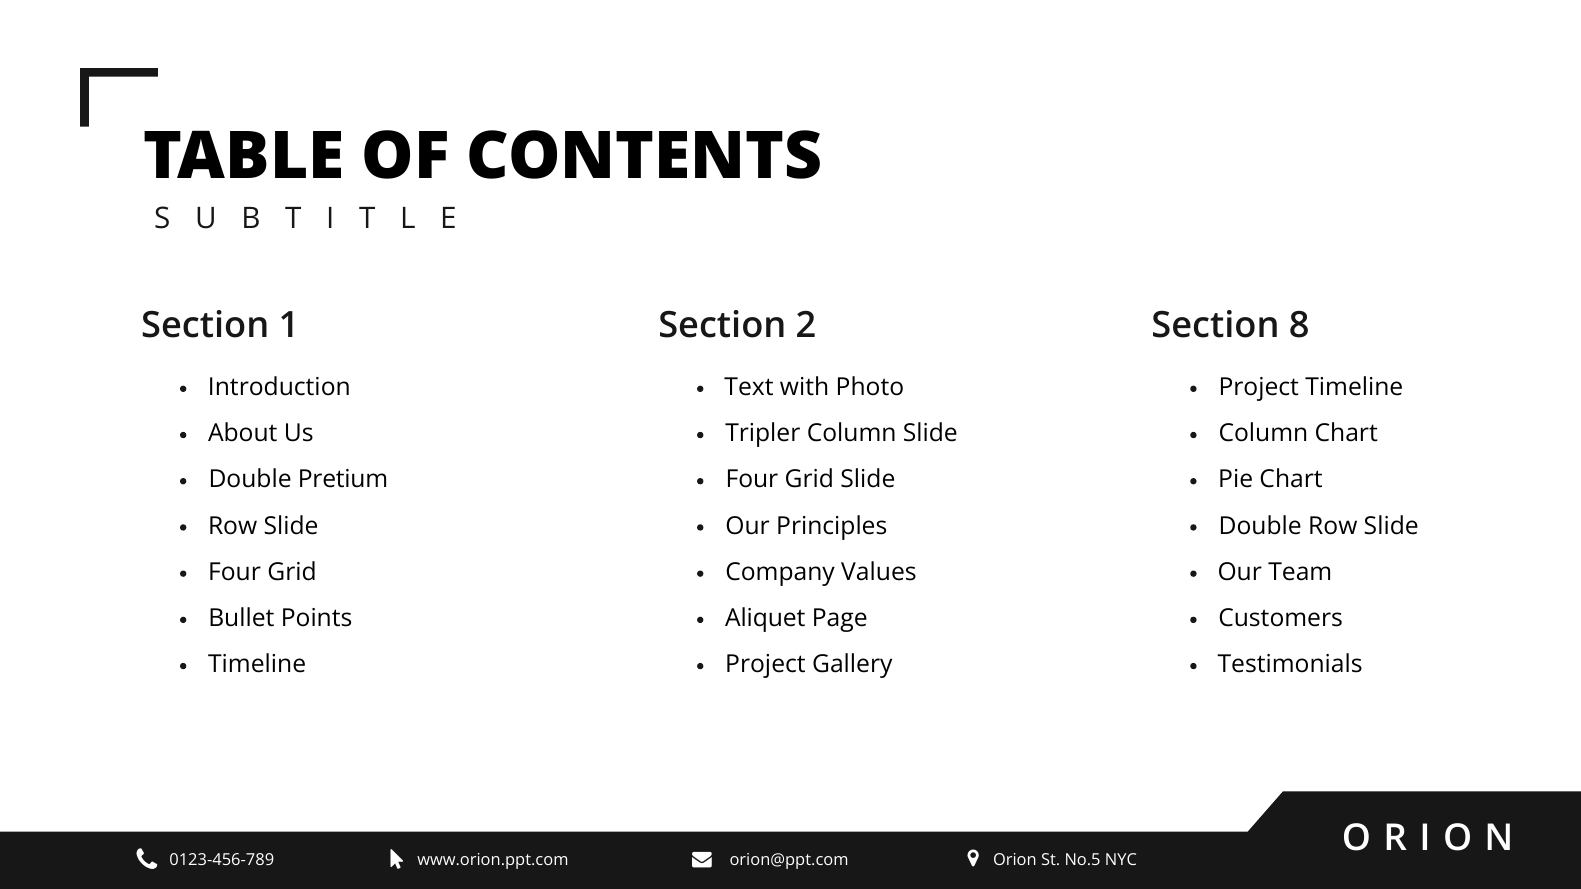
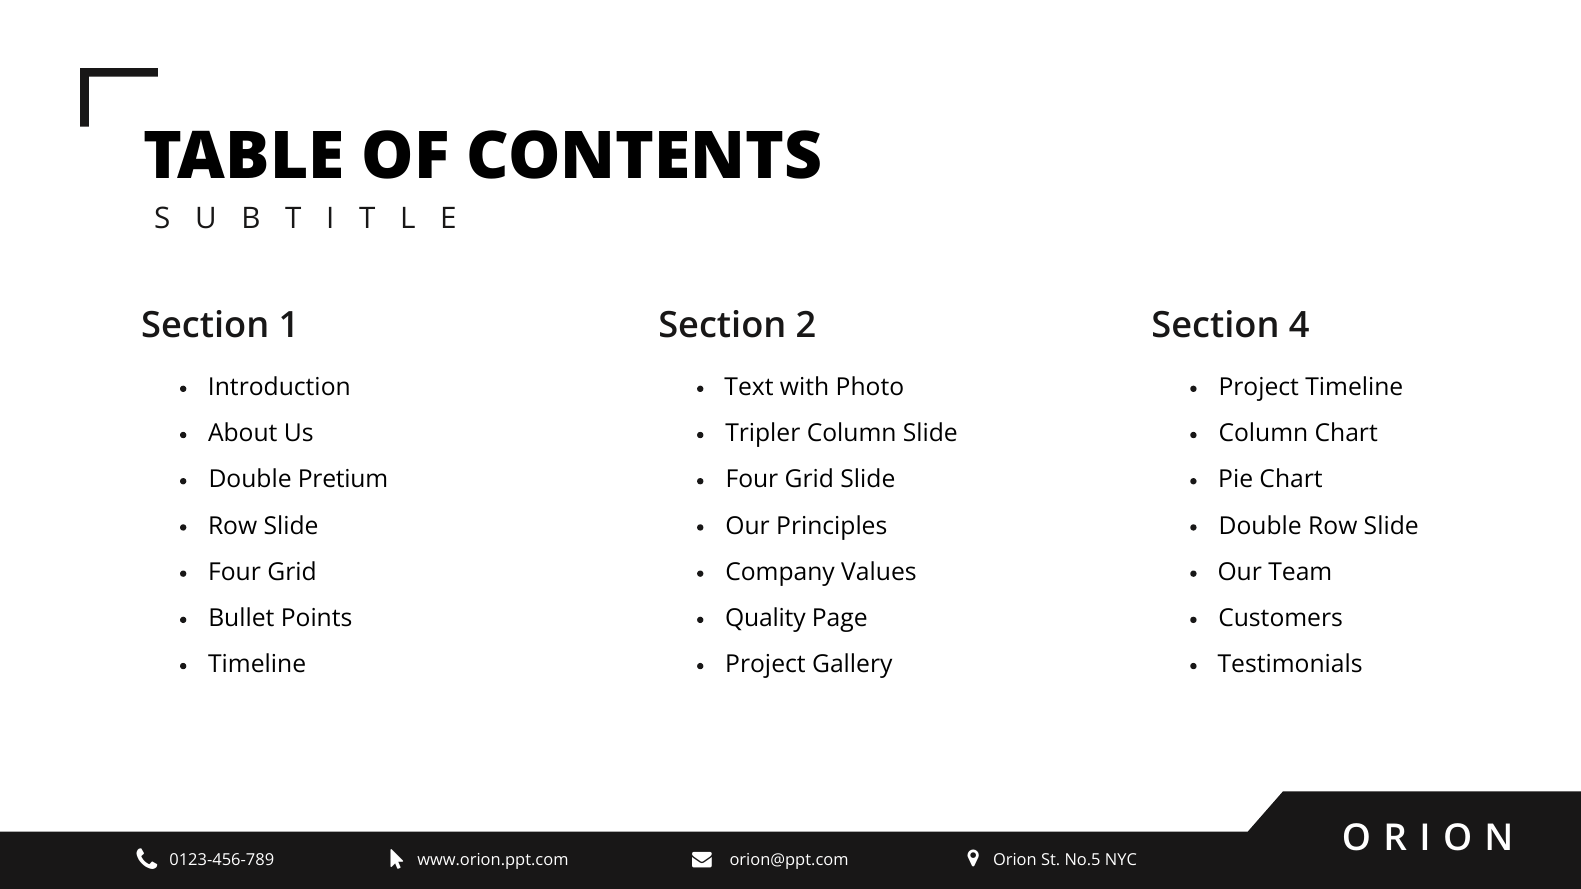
8: 8 -> 4 (1299, 326)
Aliquet: Aliquet -> Quality (765, 619)
